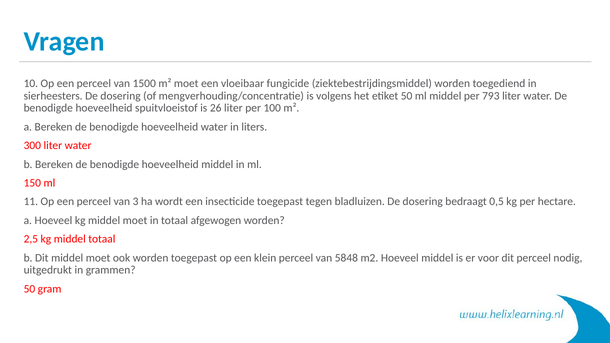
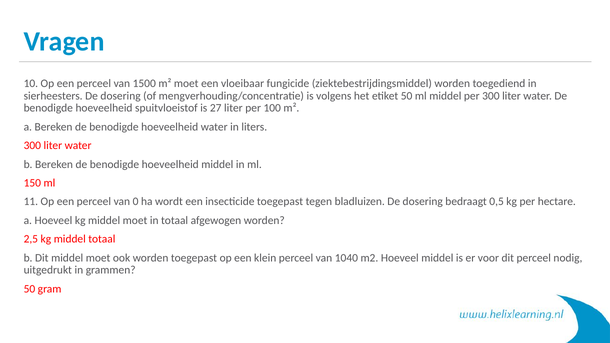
per 793: 793 -> 300 (491, 96)
26: 26 -> 27 (216, 108)
3: 3 -> 0 (136, 202)
5848: 5848 -> 1040 (346, 258)
